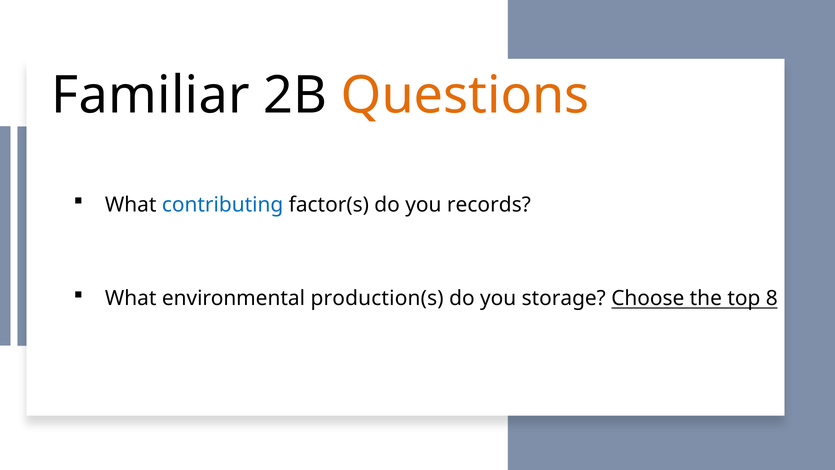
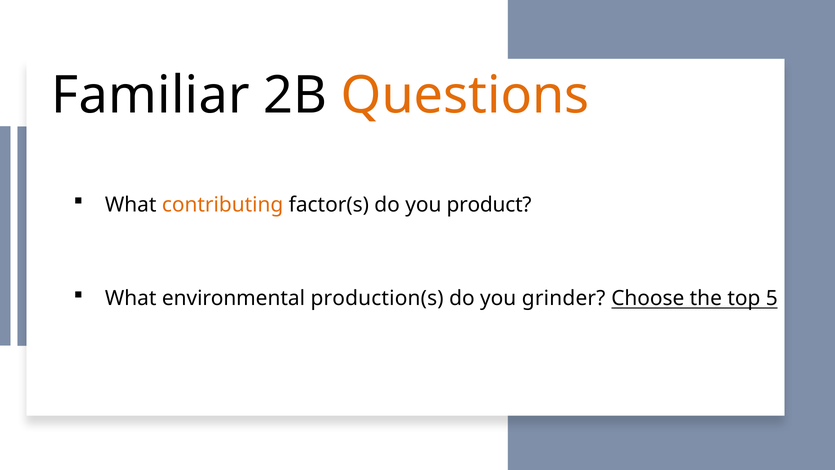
contributing colour: blue -> orange (223, 205)
records: records -> product (489, 205)
storage: storage -> grinder (564, 298)
8: 8 -> 5 (772, 298)
